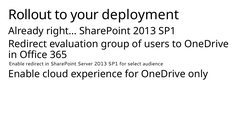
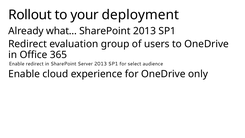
right…: right… -> what… (62, 31)
